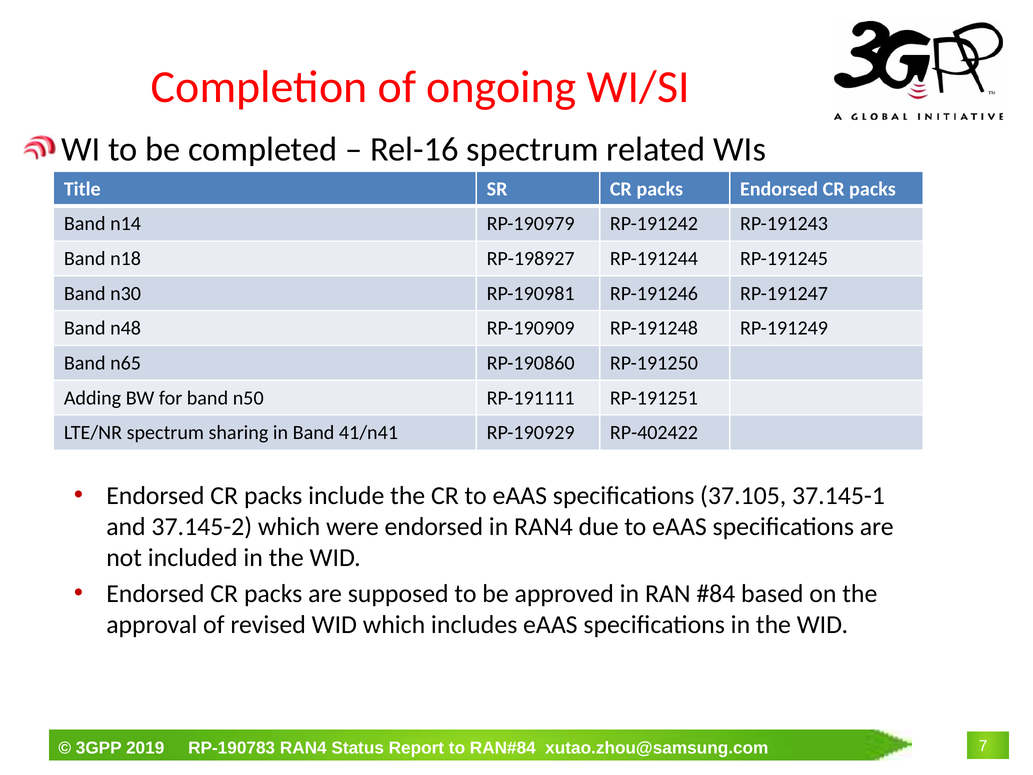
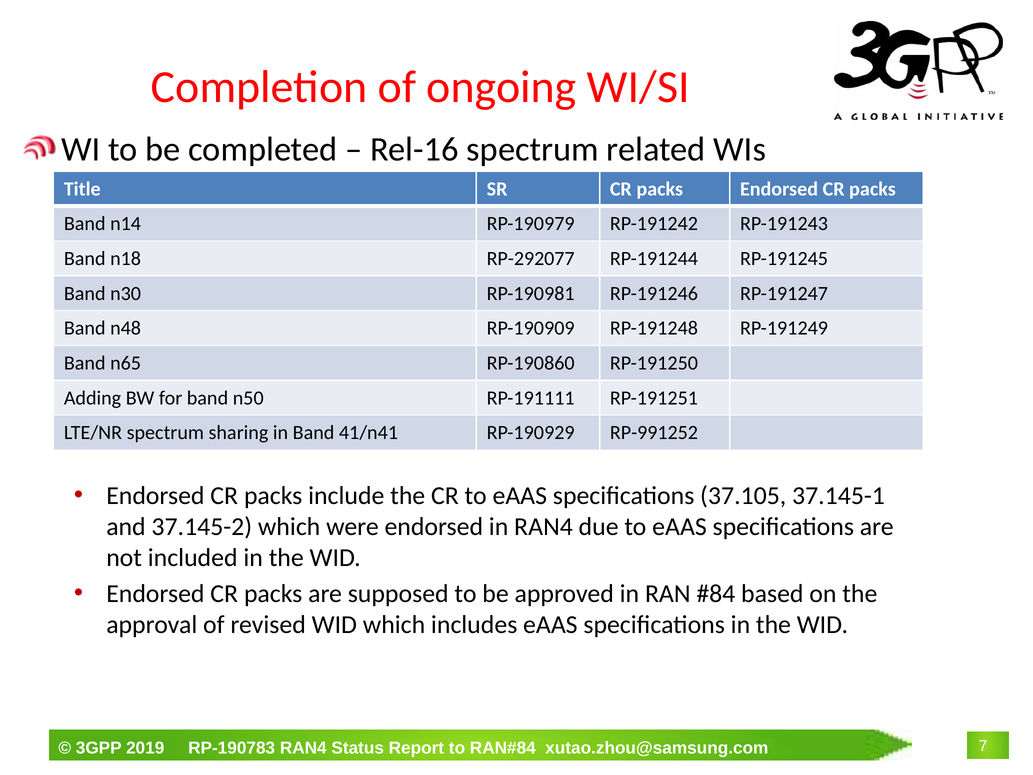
RP-198927: RP-198927 -> RP-292077 (531, 258)
RP-402422: RP-402422 -> RP-991252 (654, 433)
